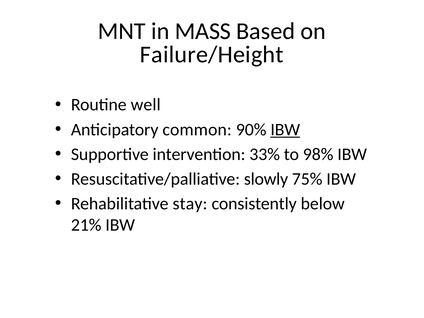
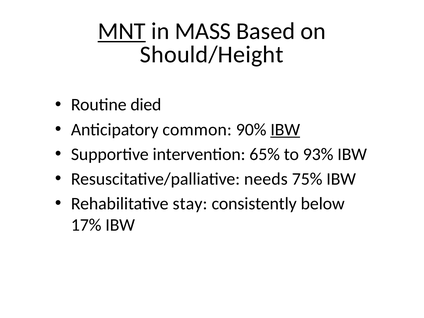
MNT underline: none -> present (122, 31)
Failure/Height: Failure/Height -> Should/Height (212, 54)
well: well -> died (146, 105)
33%: 33% -> 65% (265, 154)
98%: 98% -> 93% (318, 154)
slowly: slowly -> needs (266, 179)
21%: 21% -> 17% (86, 225)
